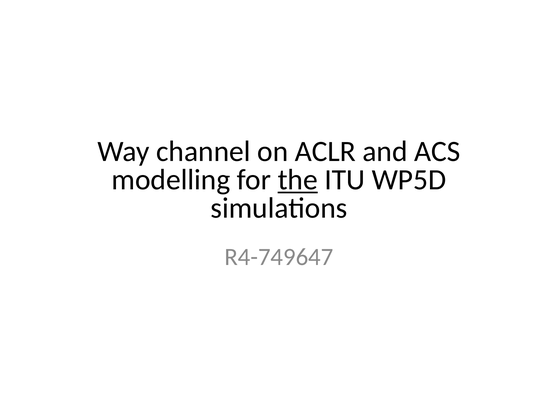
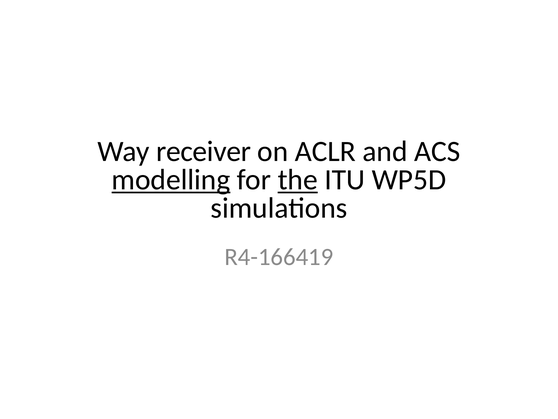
channel: channel -> receiver (204, 151)
modelling underline: none -> present (171, 180)
R4-749647: R4-749647 -> R4-166419 (279, 257)
